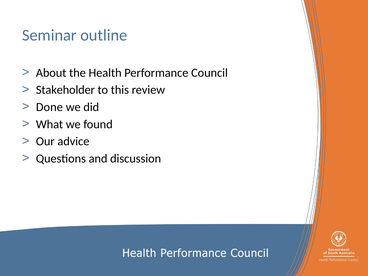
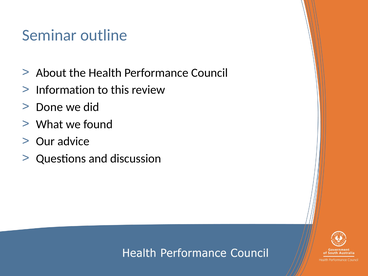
Stakeholder: Stakeholder -> Information (65, 90)
